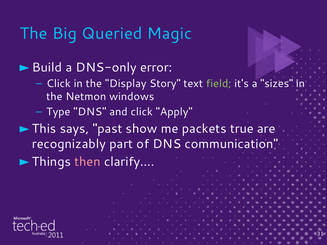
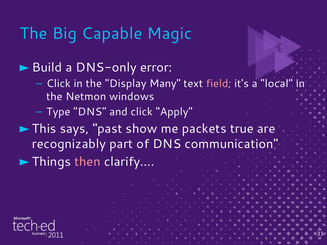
Queried: Queried -> Capable (112, 33)
Story: Story -> Many (165, 84)
field colour: light green -> pink (219, 84)
sizes: sizes -> local (277, 84)
